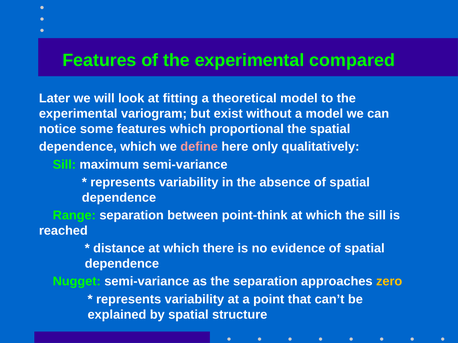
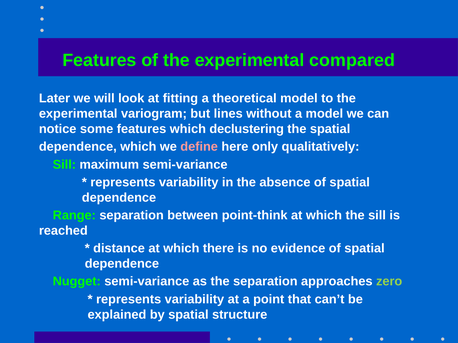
exist: exist -> lines (228, 114)
proportional: proportional -> declustering (247, 129)
zero colour: yellow -> light green (389, 282)
